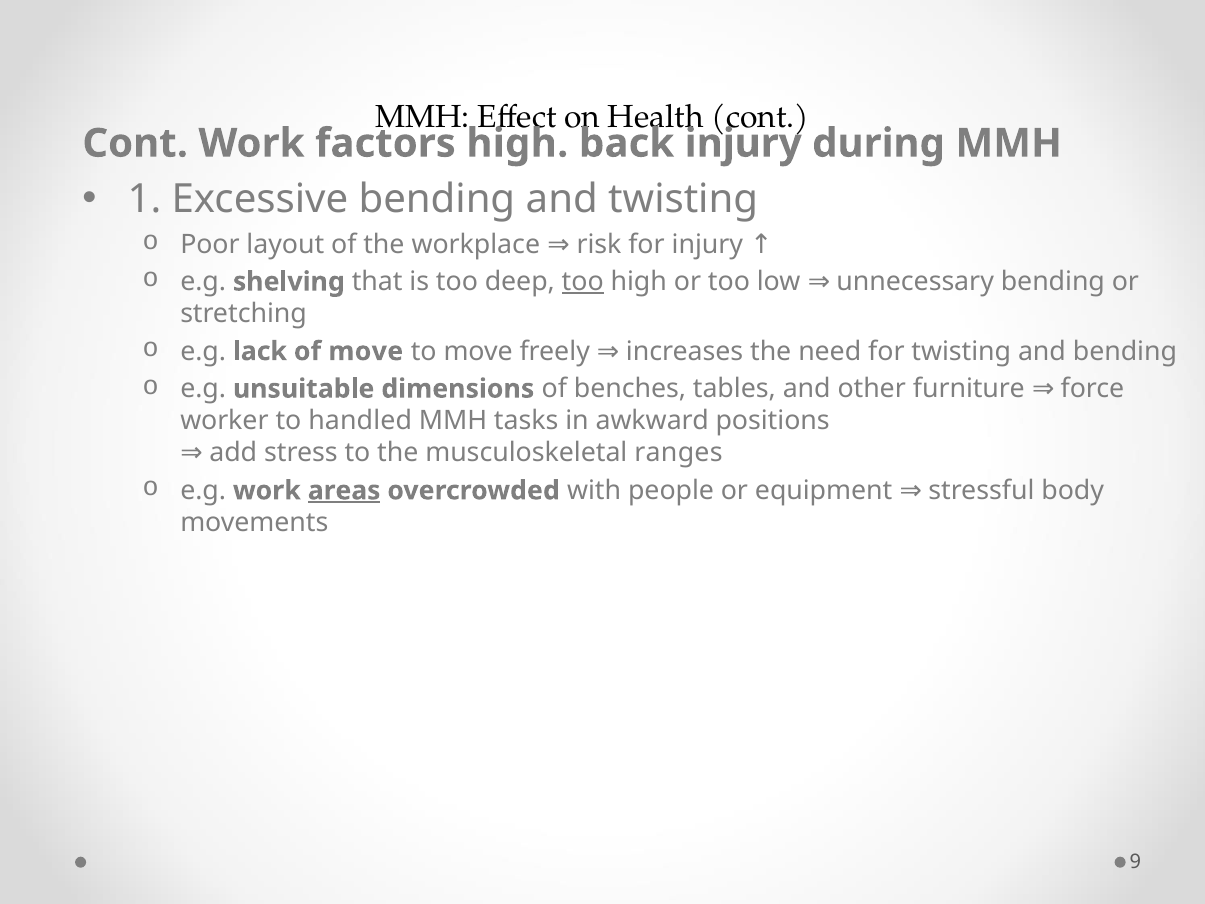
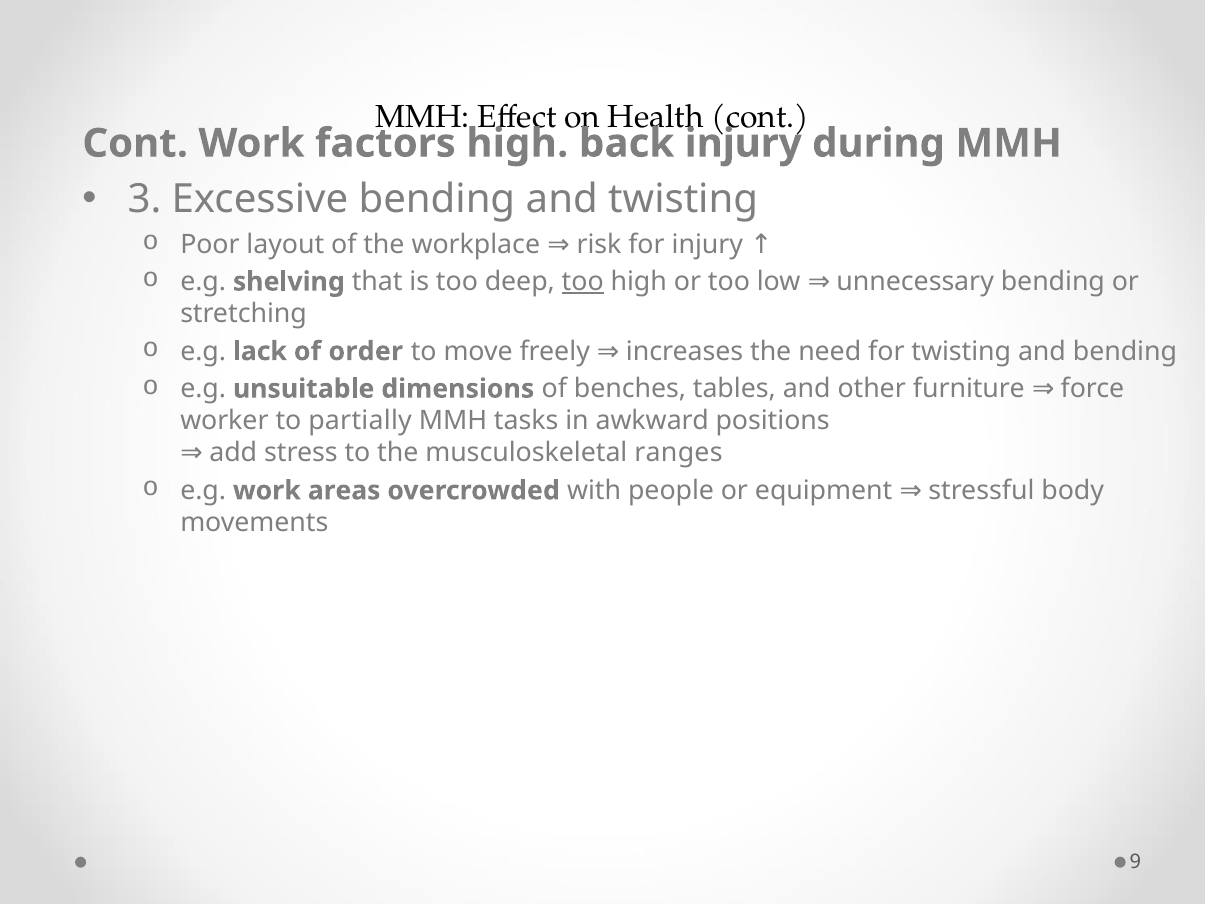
1: 1 -> 3 (144, 200)
of move: move -> order (366, 351)
handled: handled -> partially (360, 421)
areas underline: present -> none (344, 490)
